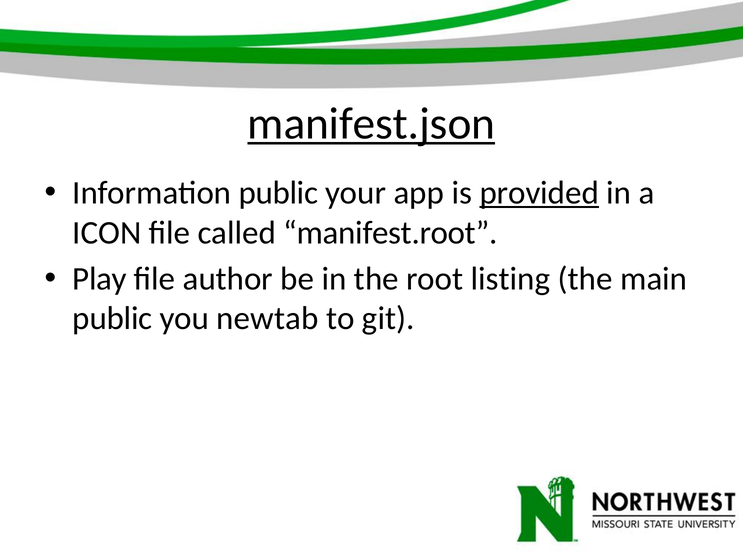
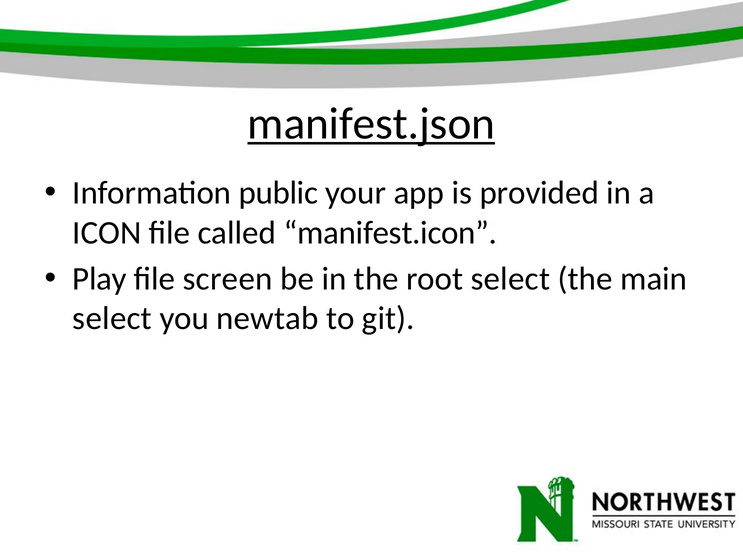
provided underline: present -> none (539, 193)
manifest.root: manifest.root -> manifest.icon (390, 233)
author: author -> screen (228, 279)
root listing: listing -> select (510, 279)
public: public -> select (112, 319)
